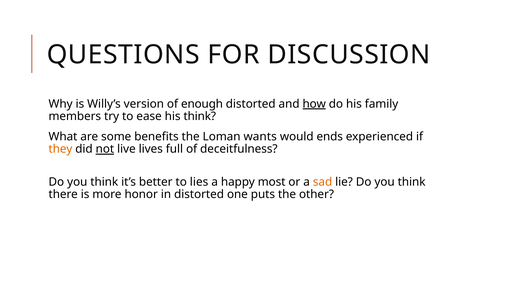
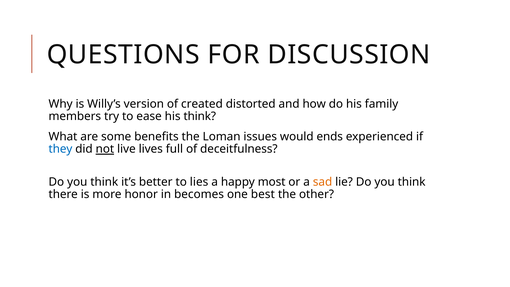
enough: enough -> created (202, 104)
how underline: present -> none (314, 104)
wants: wants -> issues (260, 136)
they colour: orange -> blue (60, 149)
in distorted: distorted -> becomes (199, 194)
puts: puts -> best (263, 194)
